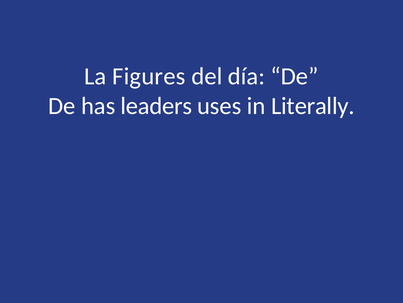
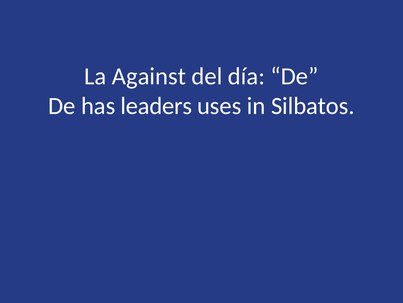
Figures: Figures -> Against (149, 76)
Literally: Literally -> Silbatos (313, 106)
